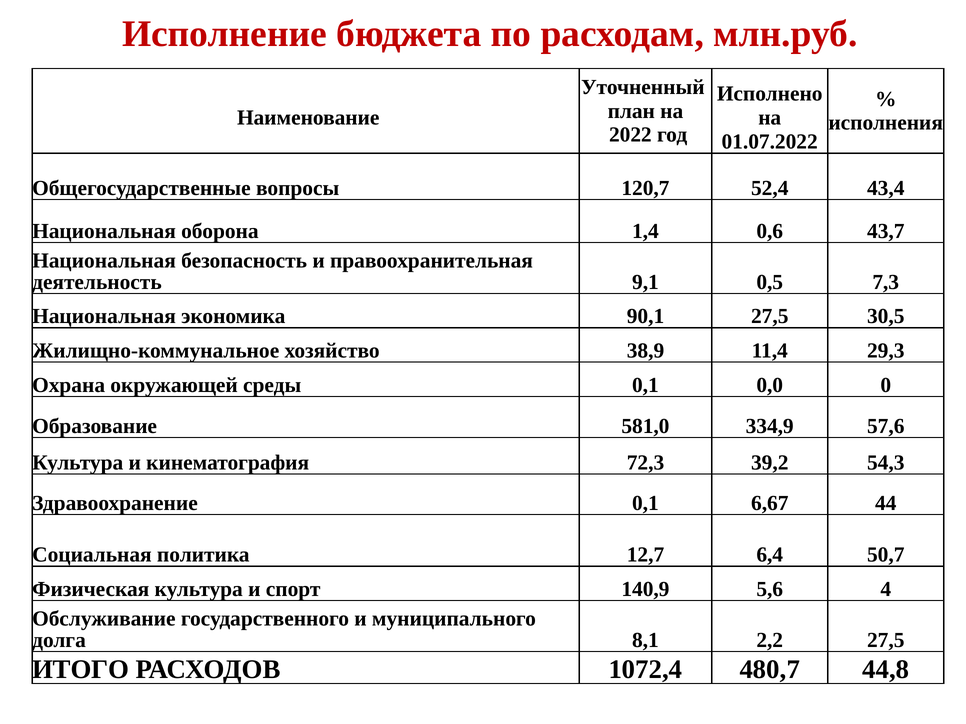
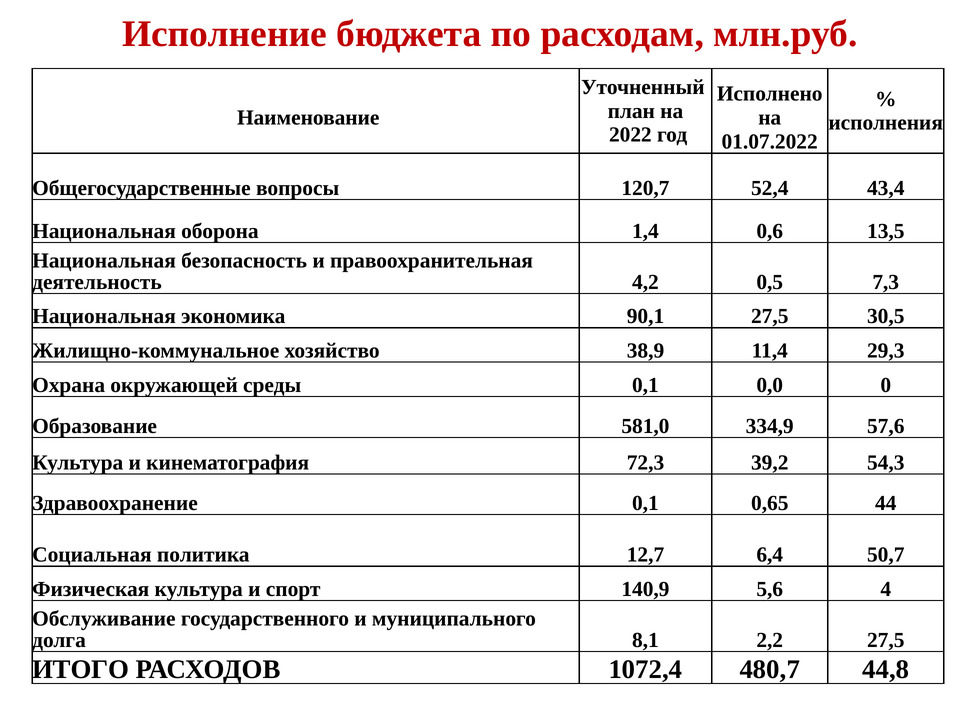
43,7: 43,7 -> 13,5 (886, 231)
9,1: 9,1 -> 4,2 (645, 282)
6,67: 6,67 -> 0,65 (770, 503)
